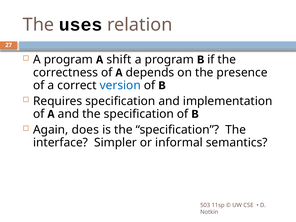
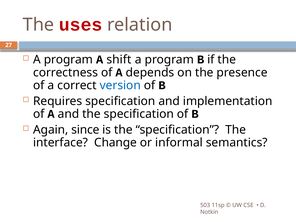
uses colour: black -> red (81, 25)
does: does -> since (85, 130)
Simpler: Simpler -> Change (116, 143)
